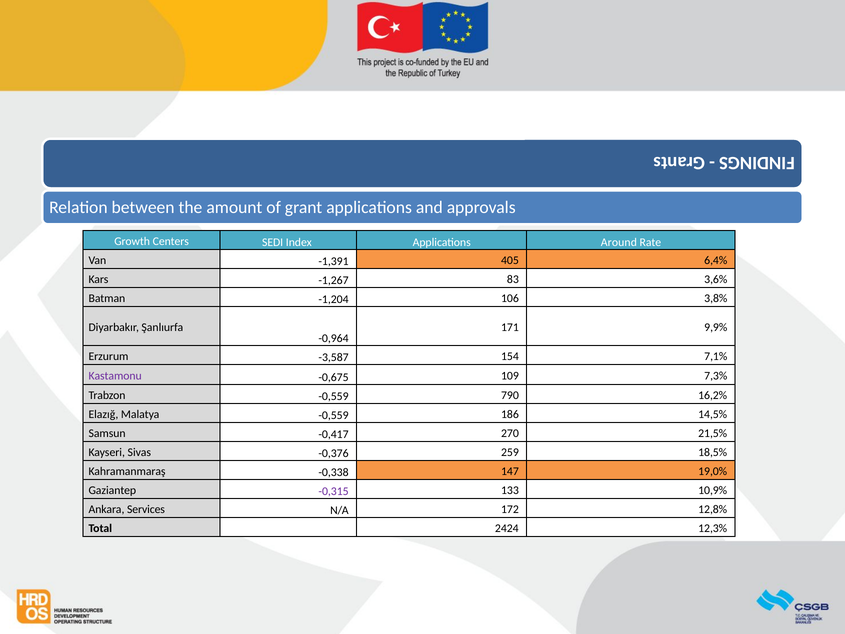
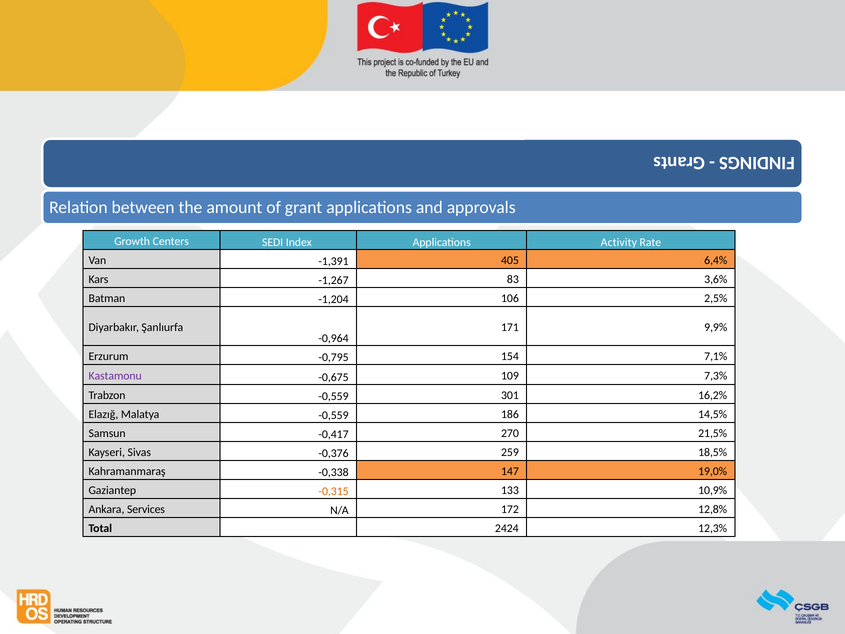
Around: Around -> Activity (619, 242)
3,8%: 3,8% -> 2,5% (716, 298)
-3,587: -3,587 -> -0,795 (334, 357)
790: 790 -> 301 (510, 395)
-0,315 colour: purple -> orange (334, 491)
